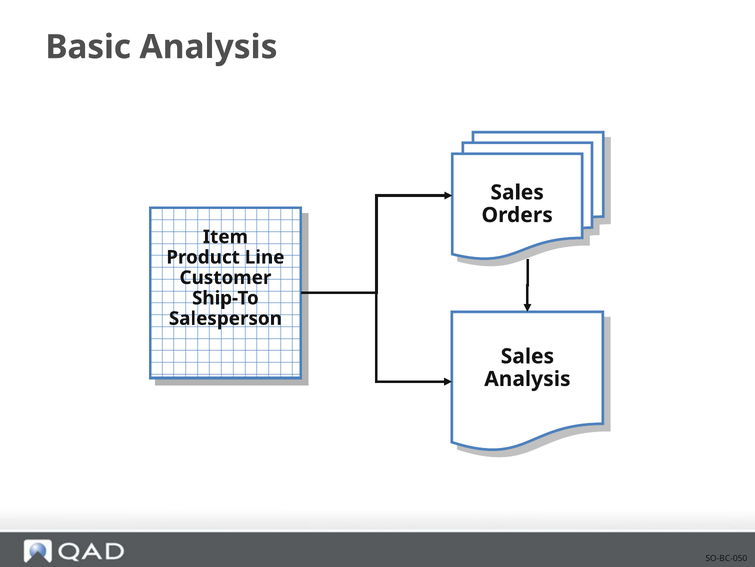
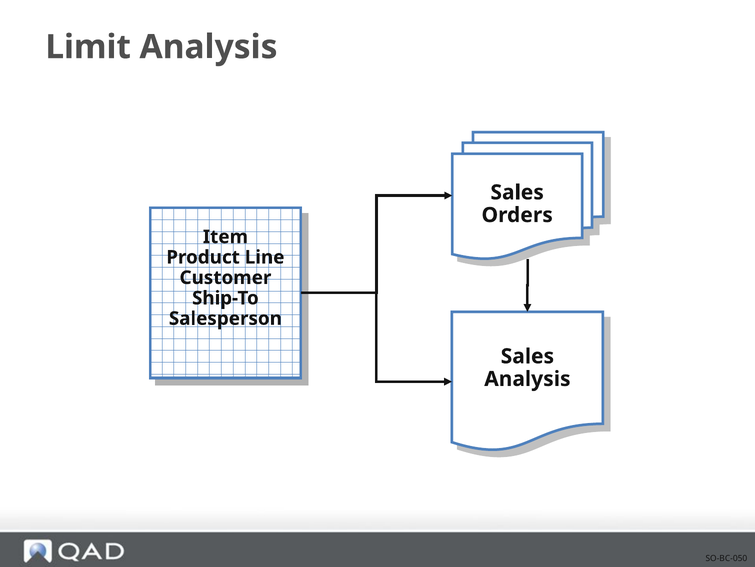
Basic: Basic -> Limit (88, 47)
